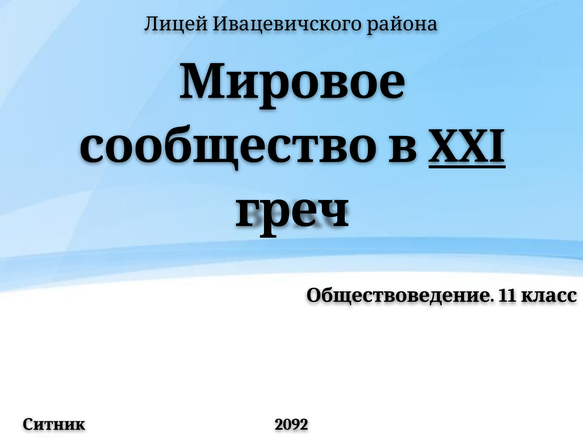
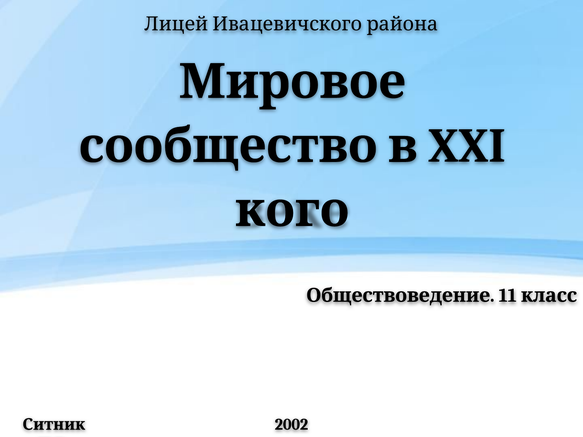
XXI underline: present -> none (467, 146)
греч: греч -> кого (292, 210)
2092: 2092 -> 2002 (292, 425)
